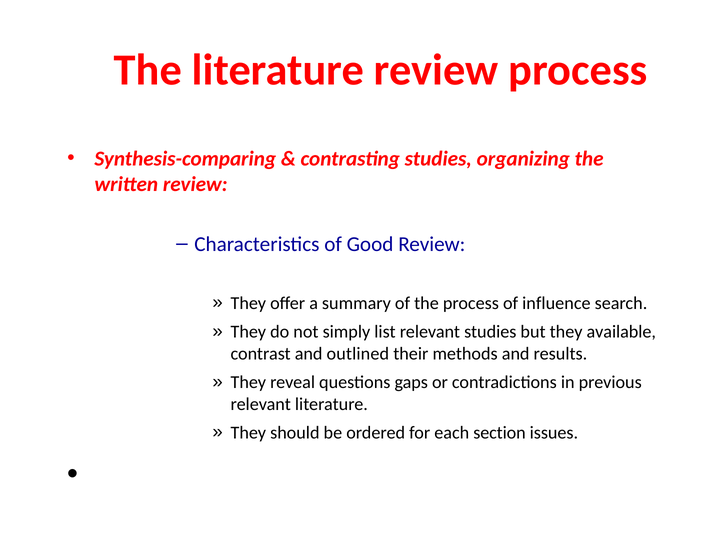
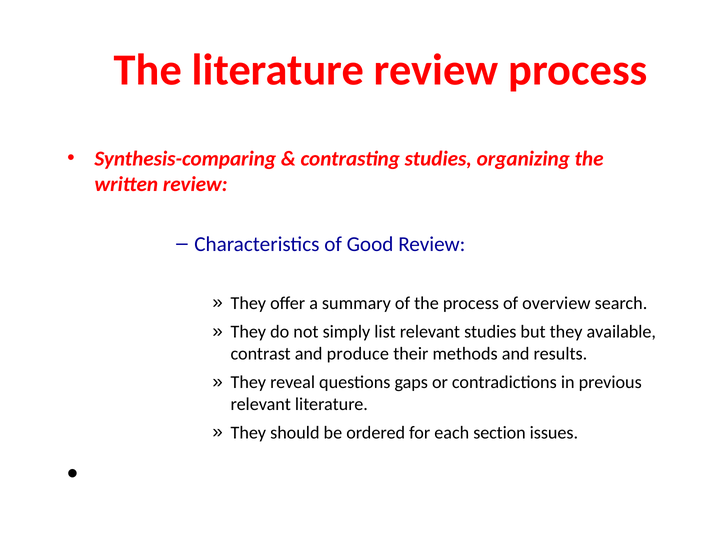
influence: influence -> overview (556, 303)
outlined: outlined -> produce (358, 353)
